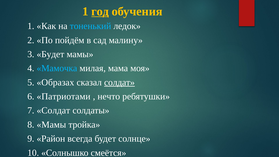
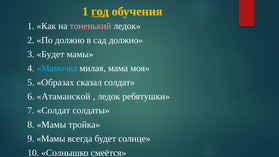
тоненький colour: light blue -> pink (90, 26)
По пойдём: пойдём -> должно (70, 40)
сад малину: малину -> должно (126, 40)
солдат underline: present -> none (119, 82)
Патриотами: Патриотами -> Атаманской (64, 96)
нечто: нечто -> ледок (109, 96)
9 Район: Район -> Мамы (51, 139)
